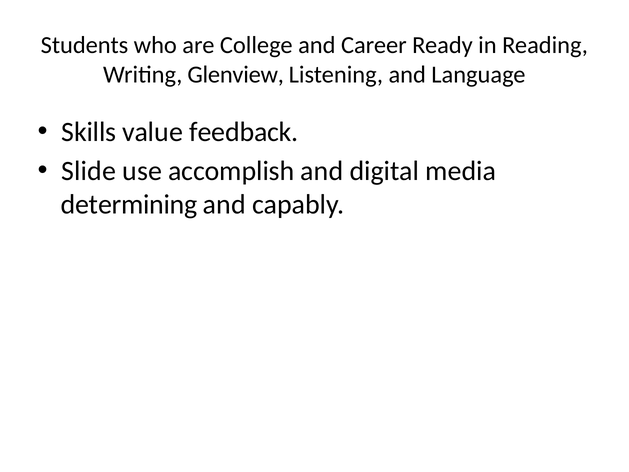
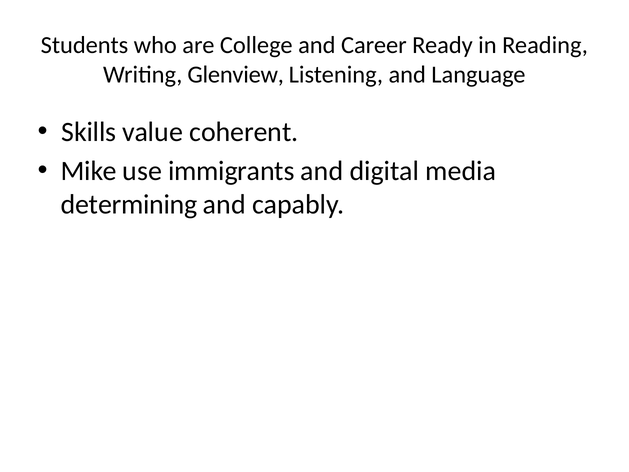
feedback: feedback -> coherent (244, 132)
Slide: Slide -> Mike (89, 171)
accomplish: accomplish -> immigrants (231, 171)
